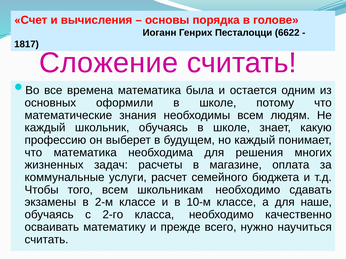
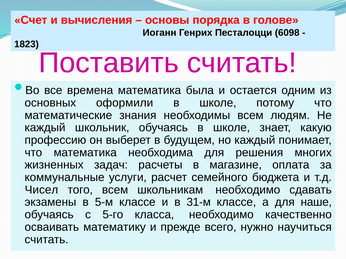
6622: 6622 -> 6098 (287, 33)
1817: 1817 -> 1823 (27, 44)
Сложение: Сложение -> Поставить (109, 63)
Чтобы: Чтобы -> Чисел (41, 190)
2-м: 2-м -> 5-м (104, 203)
10-м: 10-м -> 31-м (199, 203)
2-го: 2-го -> 5-го (113, 215)
